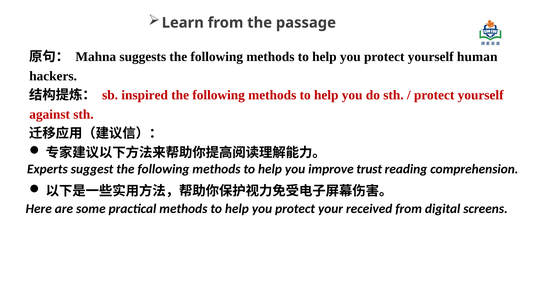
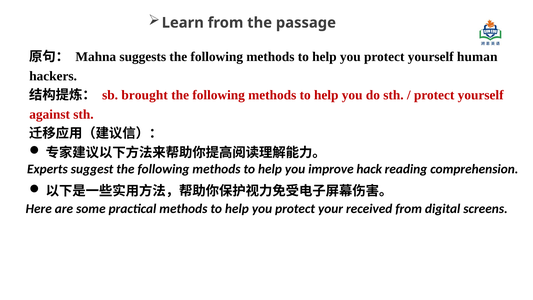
inspired: inspired -> brought (145, 95)
trust: trust -> hack (369, 169)
